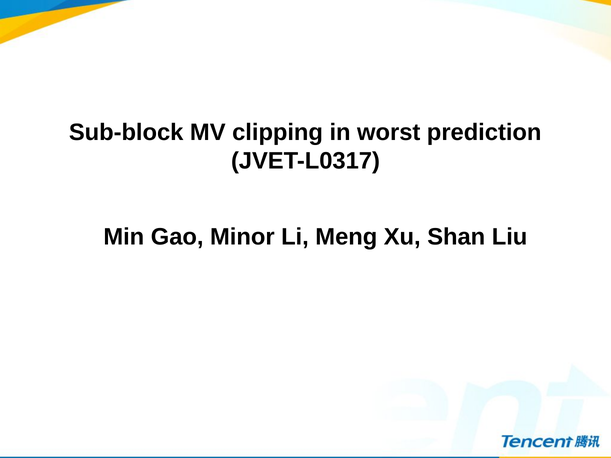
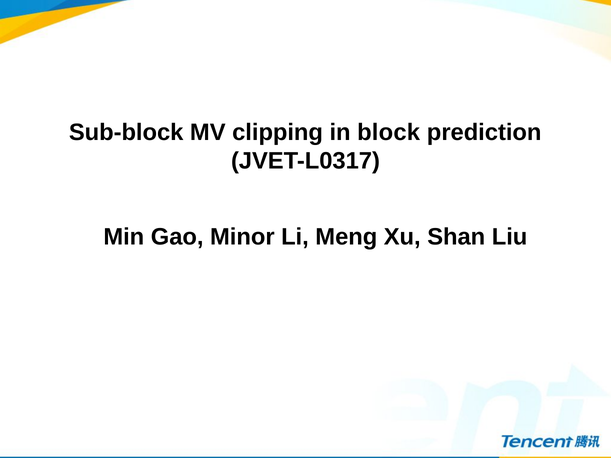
worst: worst -> block (389, 133)
